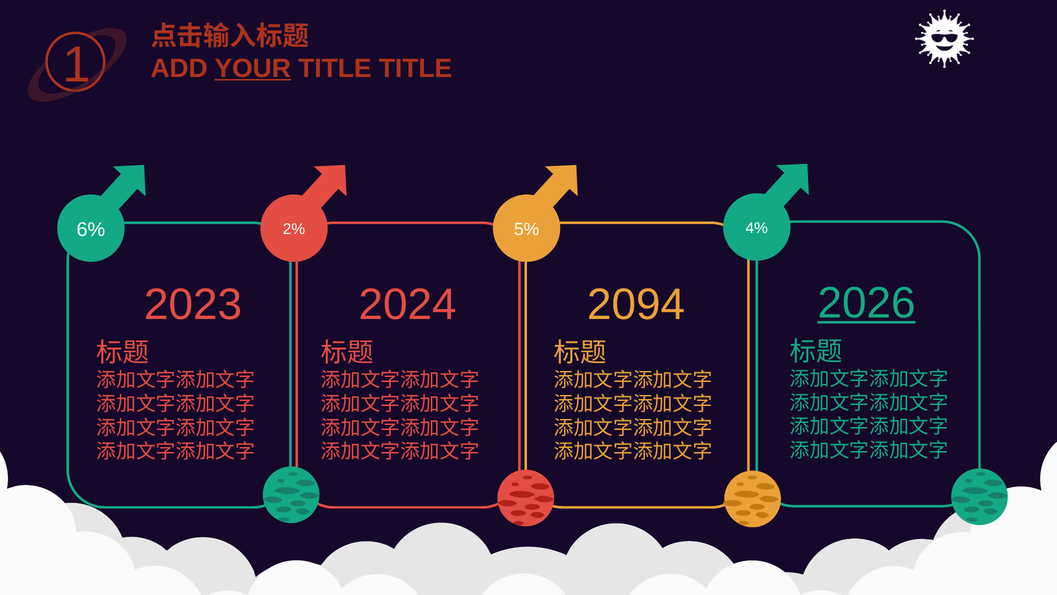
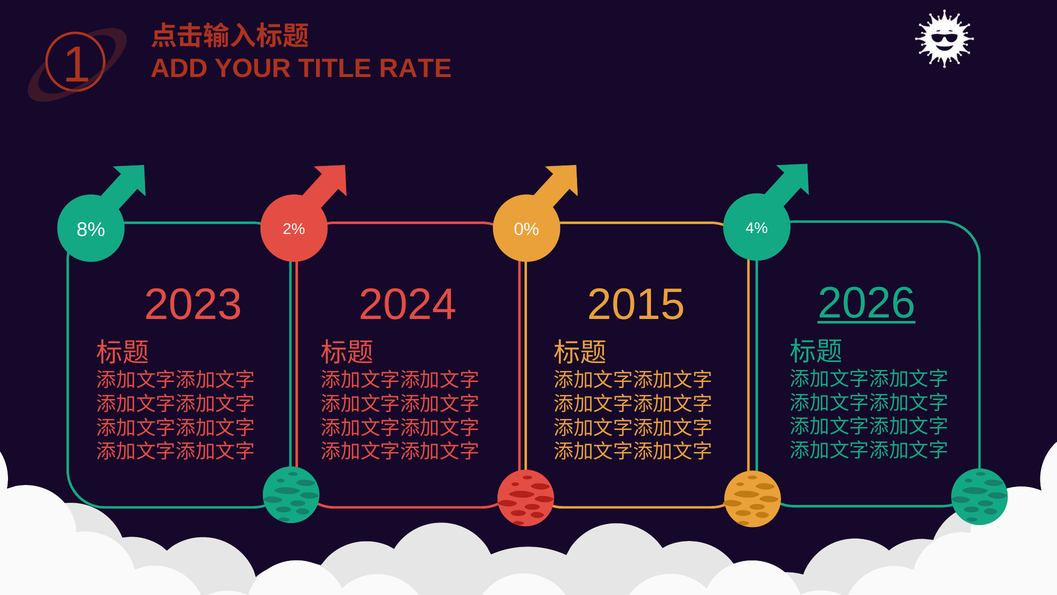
YOUR underline: present -> none (253, 68)
TITLE TITLE: TITLE -> RATE (415, 68)
6%: 6% -> 8% (91, 229)
5%: 5% -> 0% (527, 229)
2094: 2094 -> 2015 (636, 304)
